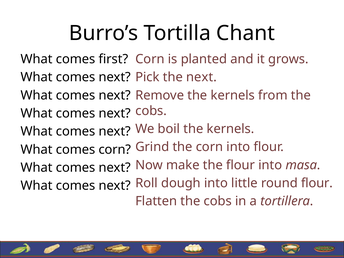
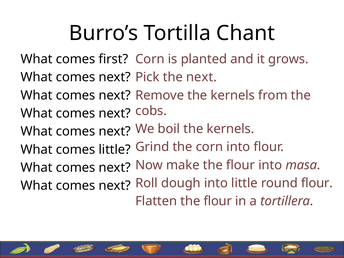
comes corn: corn -> little (115, 149)
Flatten the cobs: cobs -> flour (218, 201)
